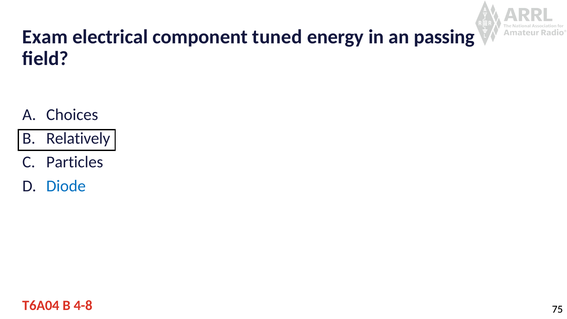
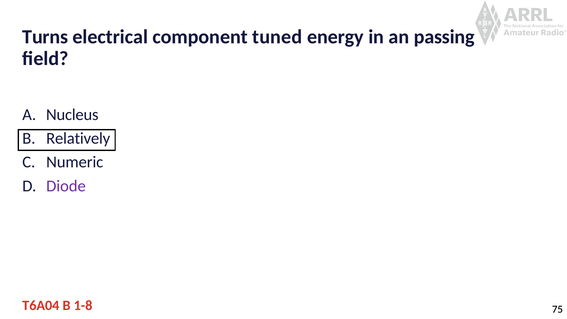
Exam: Exam -> Turns (45, 37)
Choices: Choices -> Nucleus (72, 115)
Particles: Particles -> Numeric (75, 162)
Diode colour: blue -> purple (66, 186)
4-8: 4-8 -> 1-8 (83, 305)
